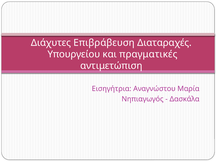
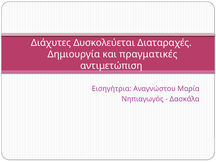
Επιβράβευση: Επιβράβευση -> Δυσκολεύεται (104, 43)
Υπουργείου: Υπουργείου -> Δημιουργία (74, 54)
